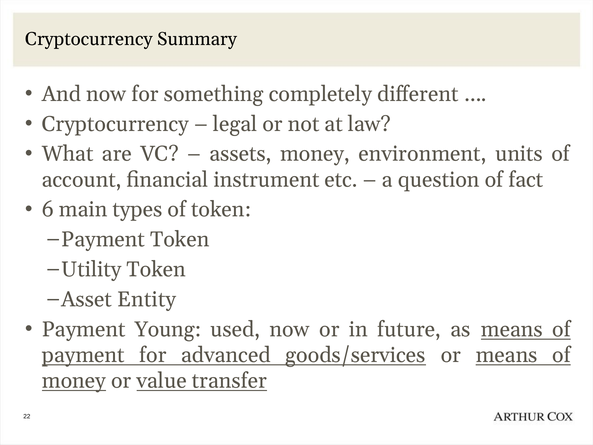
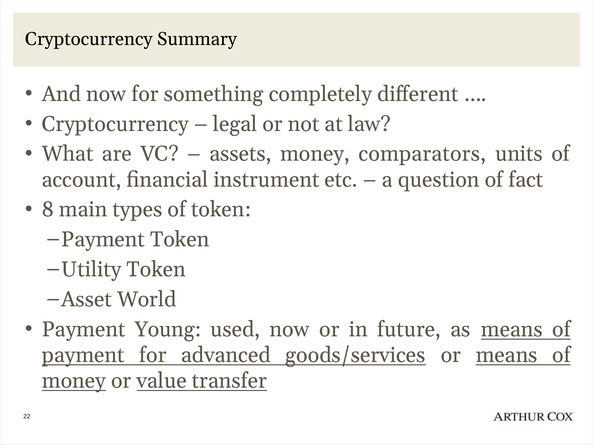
environment: environment -> comparators (422, 154)
6: 6 -> 8 (48, 209)
Entity: Entity -> World (147, 299)
